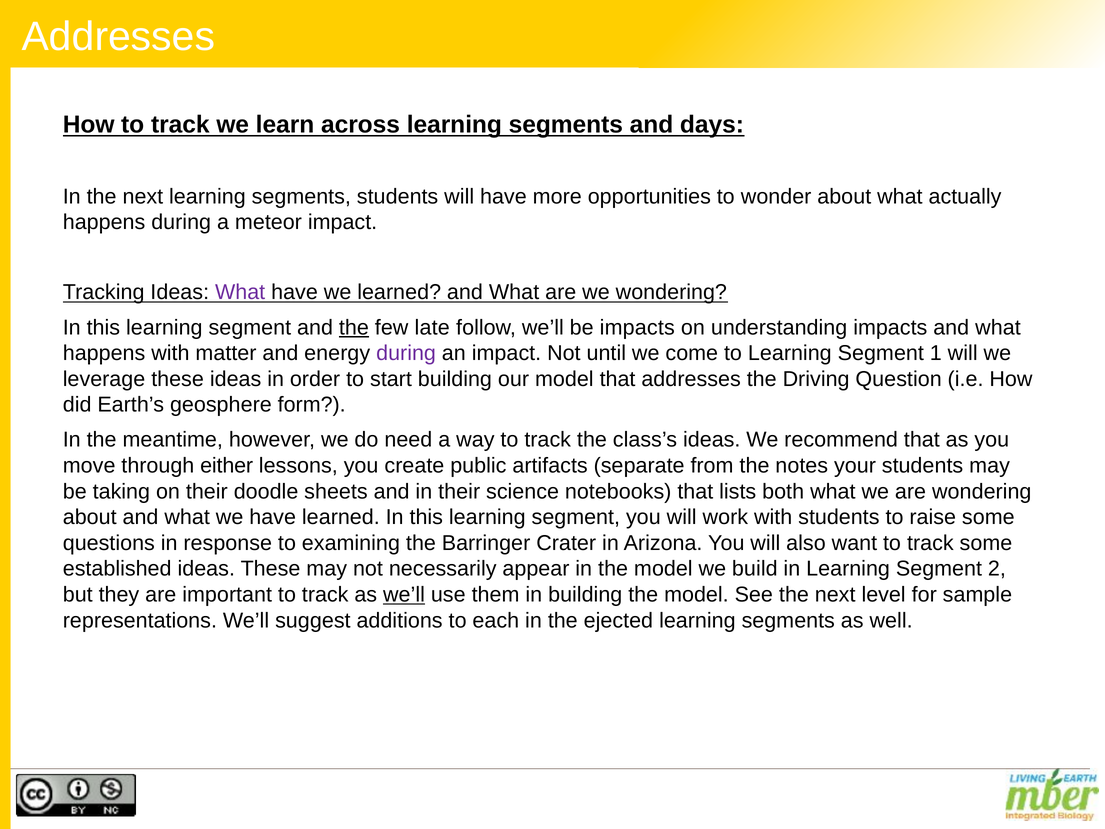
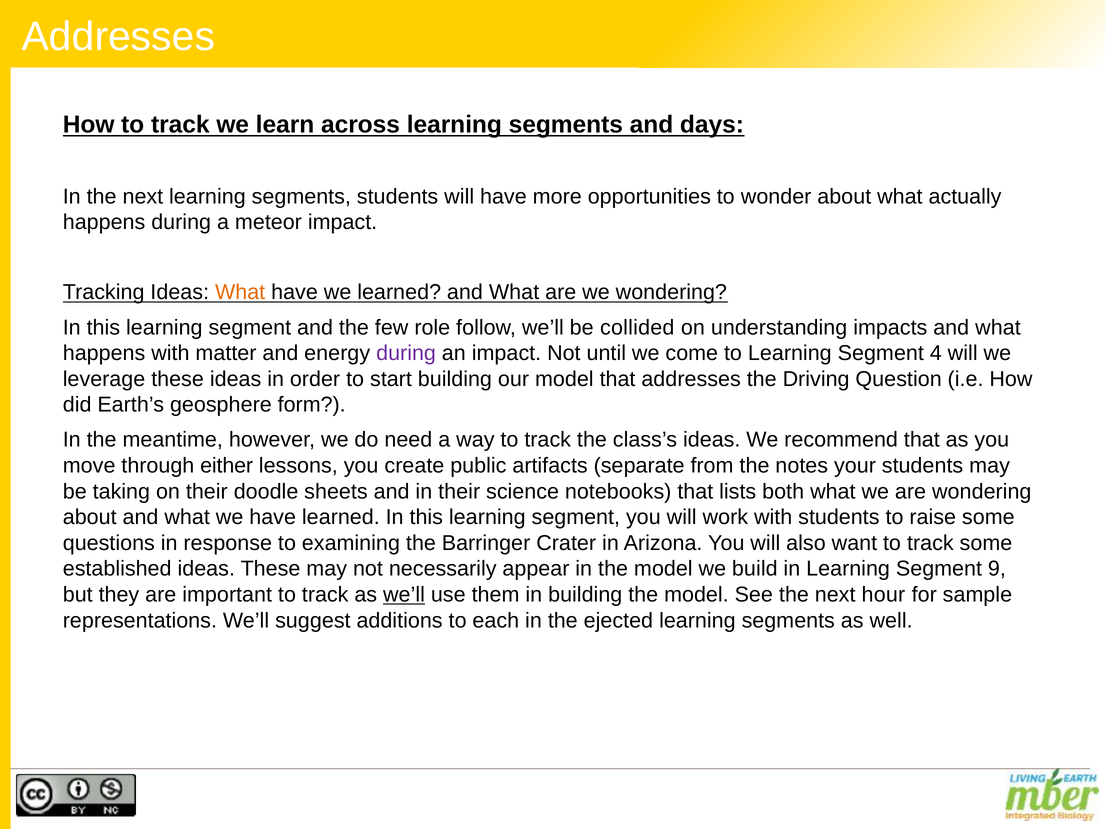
What colour: purple -> orange (240, 292)
the underline: present -> none (354, 327)
late: late -> role (432, 327)
be impacts: impacts -> collided (637, 327)
1: 1 -> 4 (936, 353)
2: 2 -> 9 (997, 569)
level: level -> hour (883, 595)
